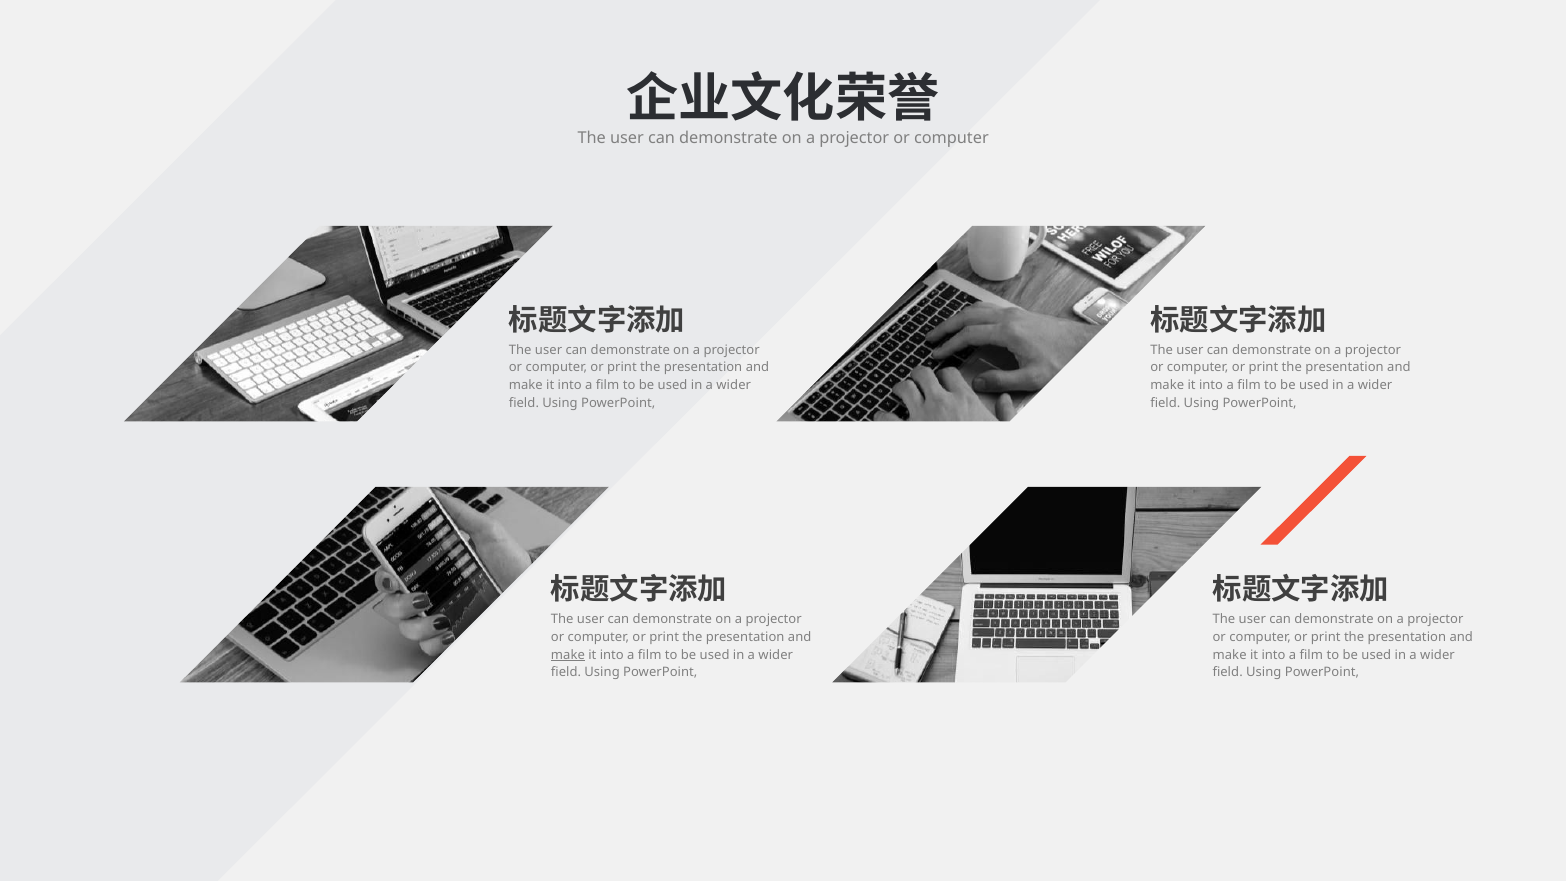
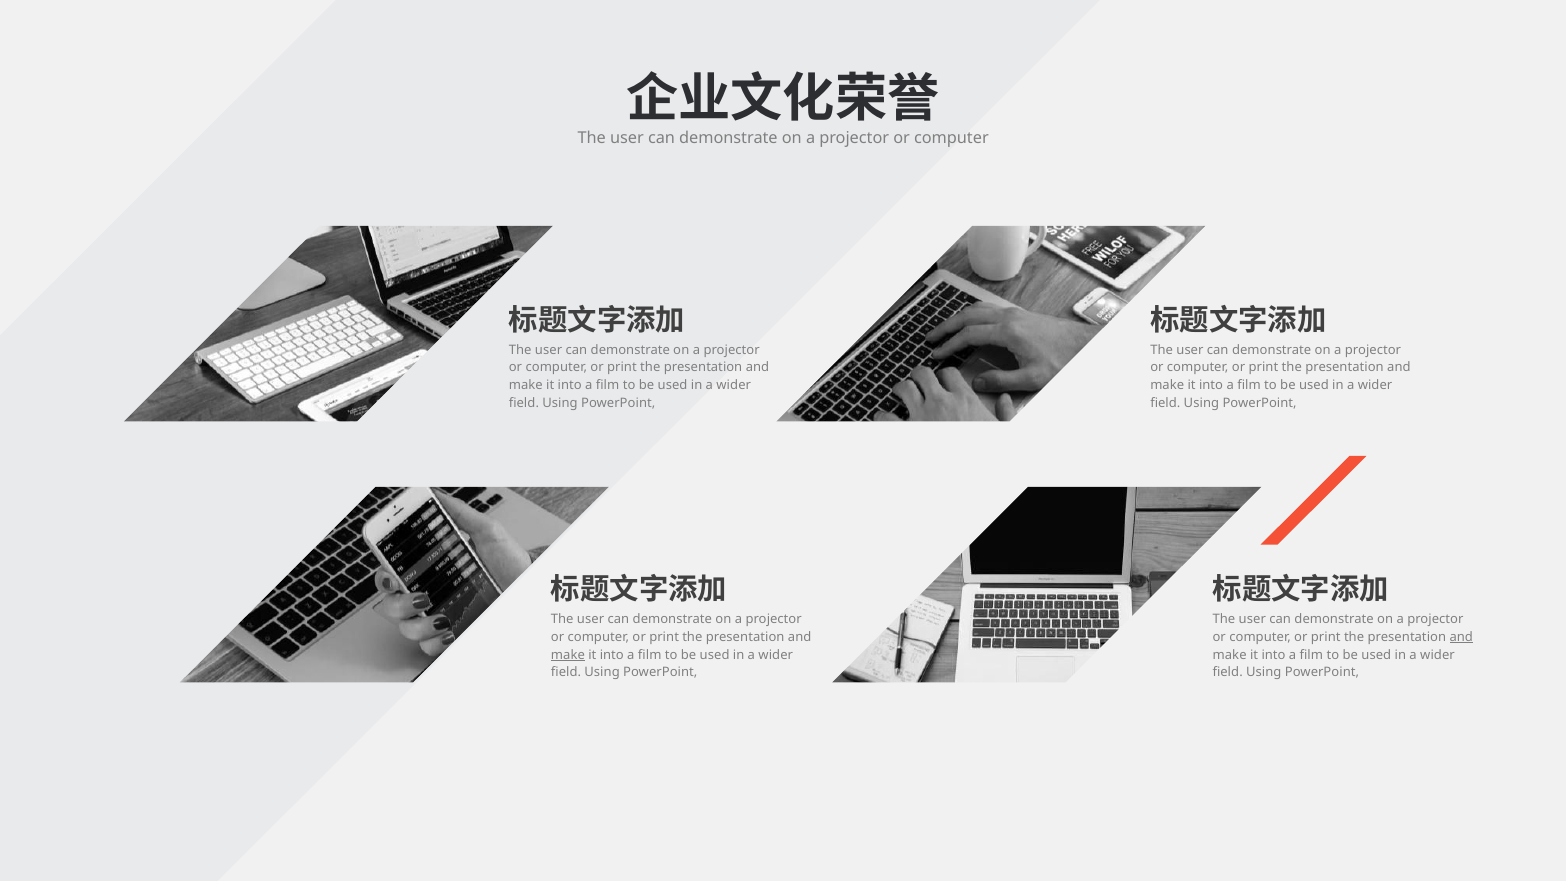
and underline: none -> present (1461, 637)
